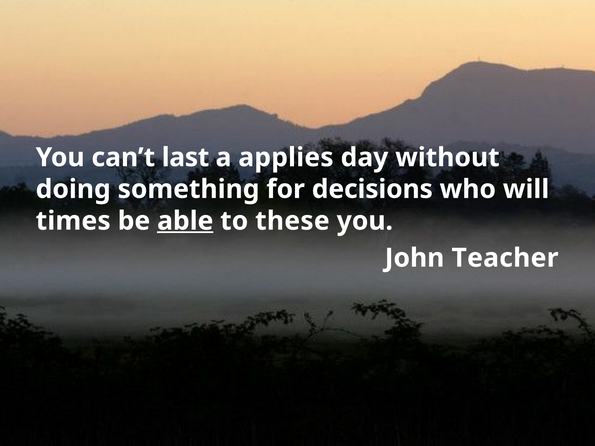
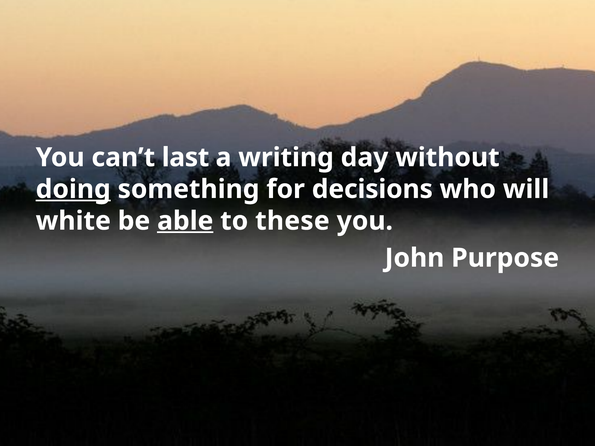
applies: applies -> writing (286, 158)
doing underline: none -> present (73, 189)
times: times -> white (73, 221)
Teacher: Teacher -> Purpose (505, 258)
